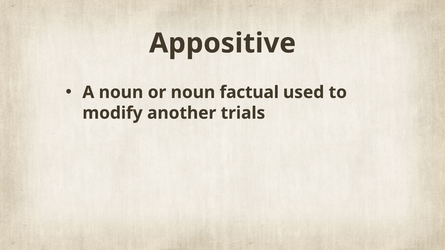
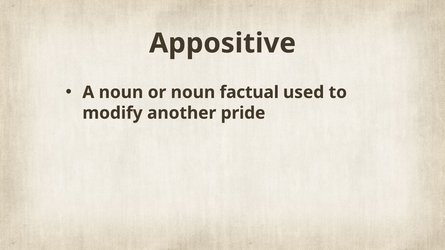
trials: trials -> pride (243, 113)
